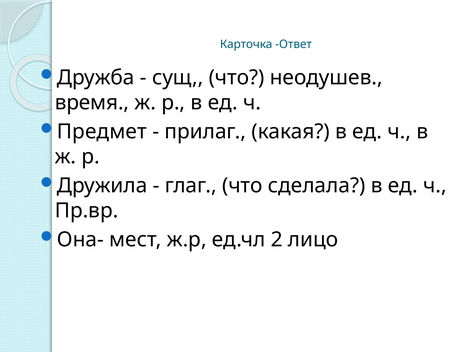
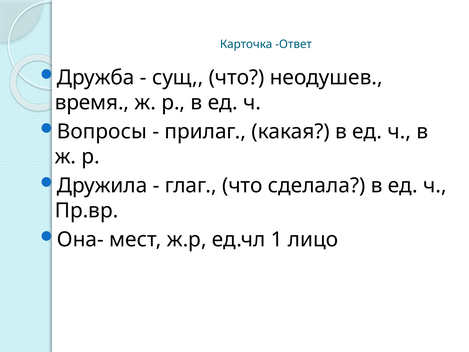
Предмет: Предмет -> Вопросы (102, 132)
2: 2 -> 1 (277, 240)
